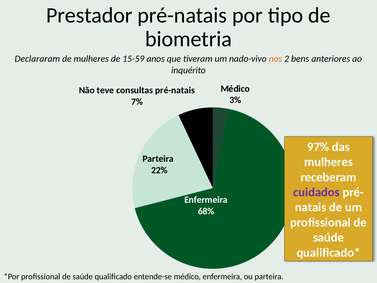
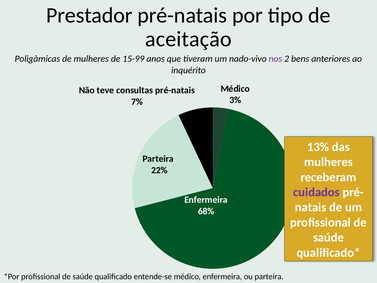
biometria: biometria -> aceitação (188, 39)
Declararam: Declararam -> Poligâmicas (37, 59)
15-59: 15-59 -> 15-99 (133, 59)
nos colour: orange -> purple (275, 59)
97%: 97% -> 13% (318, 147)
